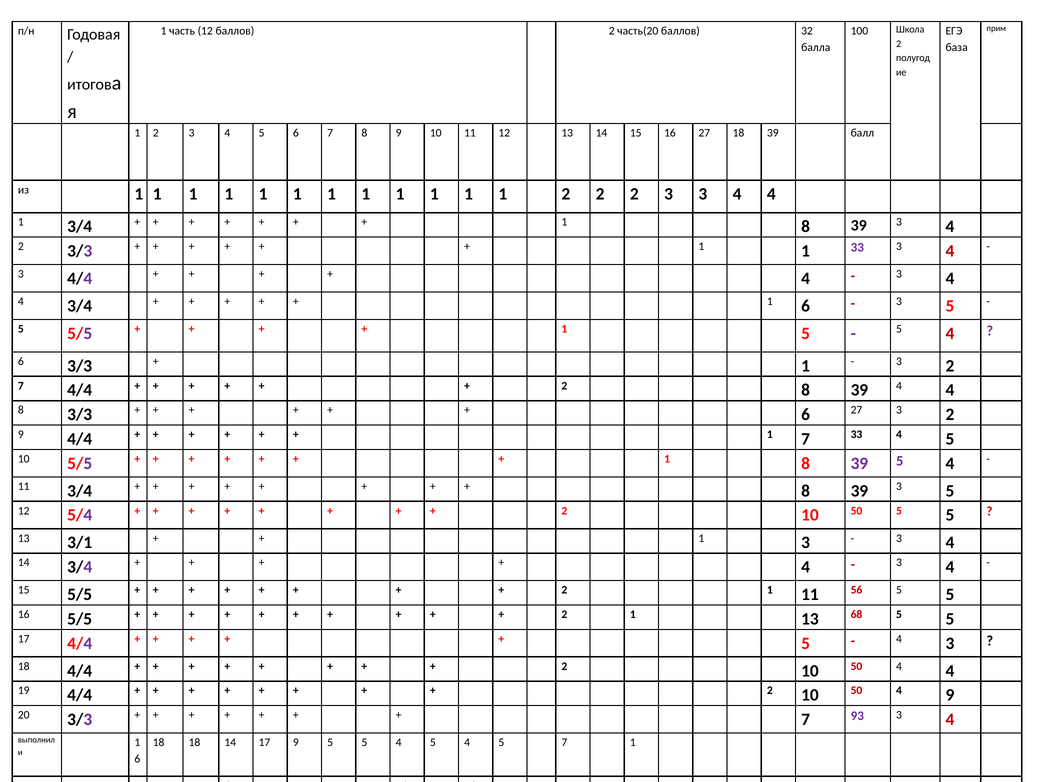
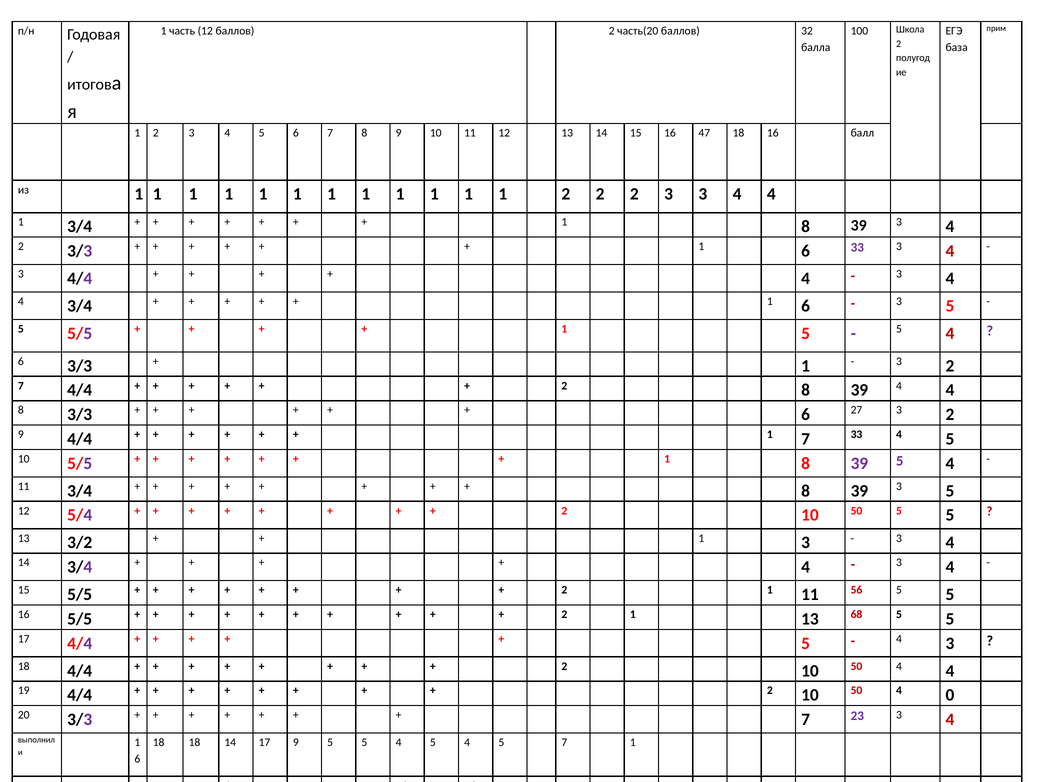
16 27: 27 -> 47 (704, 133)
18 39: 39 -> 16 (773, 133)
1: 1 -> 6 (806, 251)
3/1: 3/1 -> 3/2 (80, 543)
4 9: 9 -> 0 (950, 695)
93: 93 -> 23 (857, 716)
